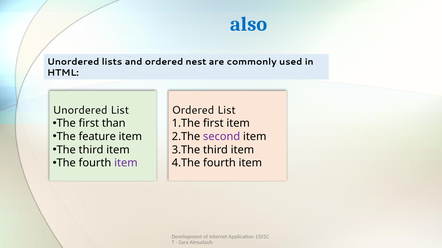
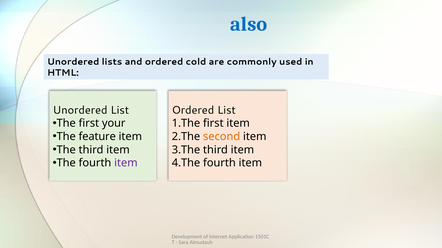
nest: nest -> cold (196, 62)
than: than -> your (114, 124)
second colour: purple -> orange (222, 137)
